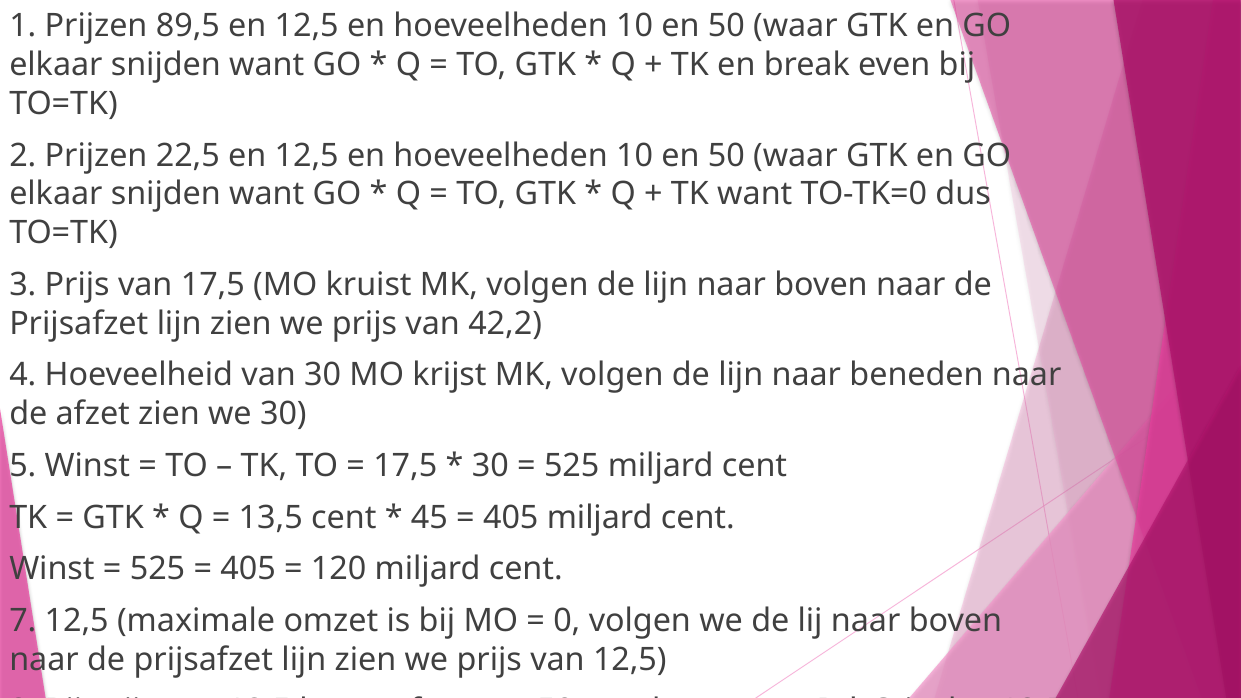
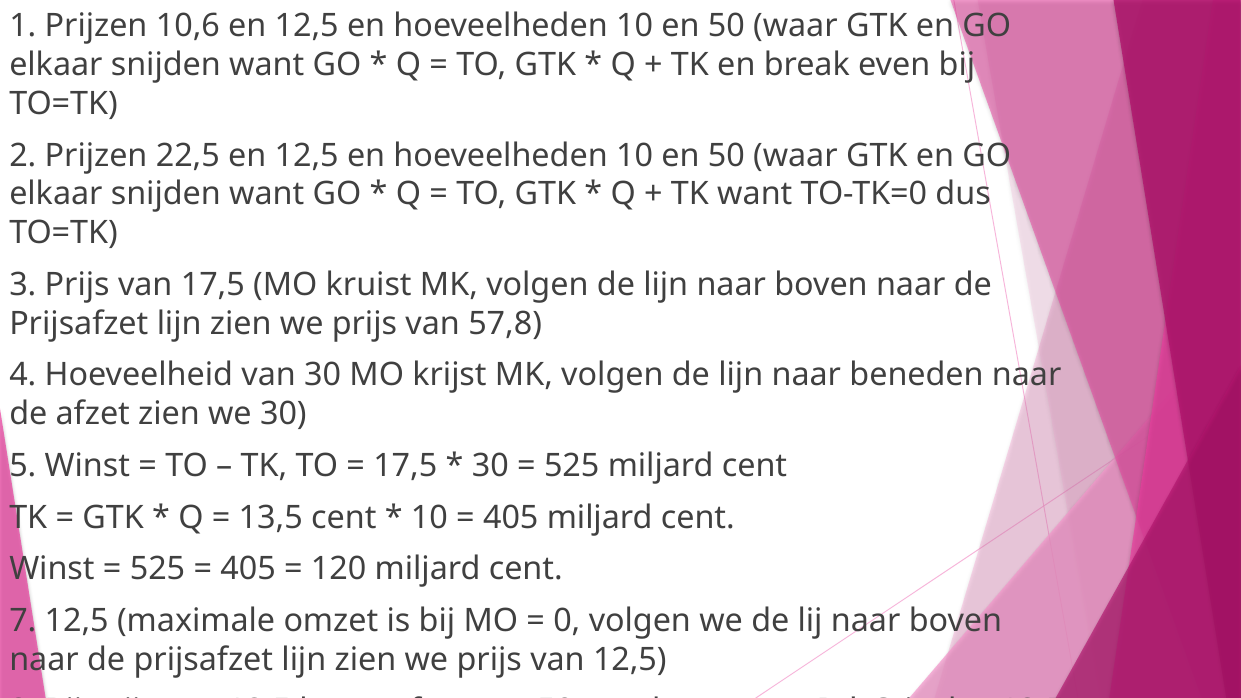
89,5: 89,5 -> 10,6 (188, 26)
42,2: 42,2 -> 57,8 (505, 324)
45: 45 -> 10 (429, 517)
